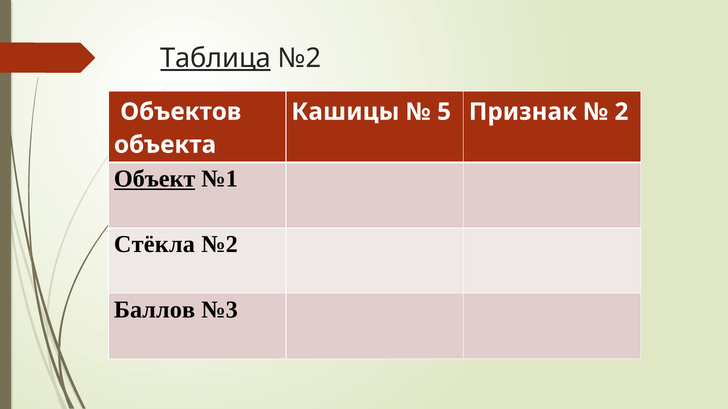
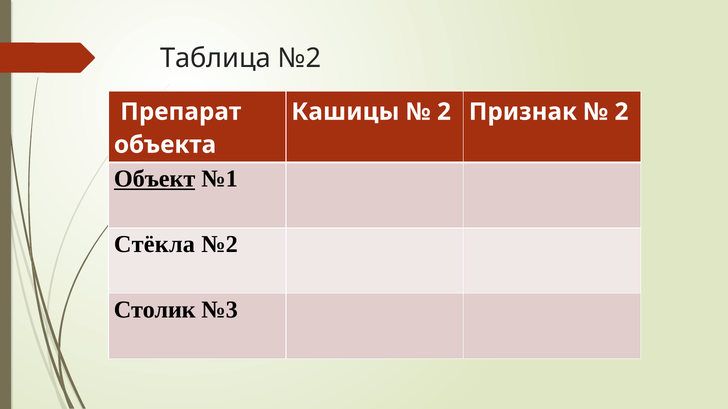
Таблица underline: present -> none (216, 58)
Объектов: Объектов -> Препарат (181, 112)
5: 5 -> 2 (444, 112)
Баллов: Баллов -> Столик (155, 310)
